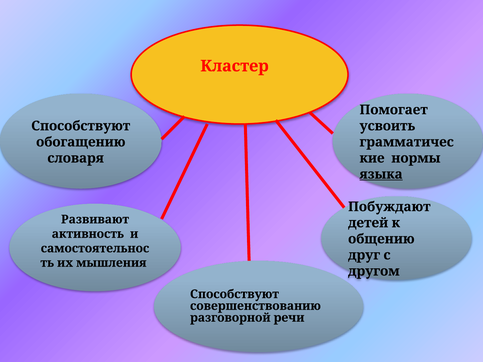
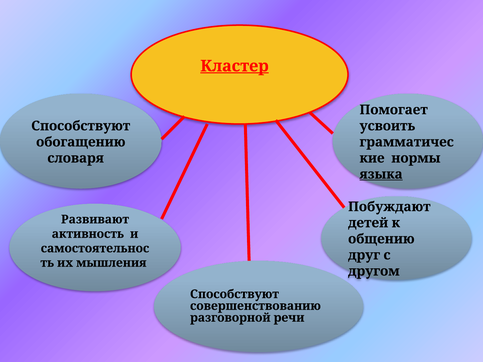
Кластер underline: none -> present (235, 66)
